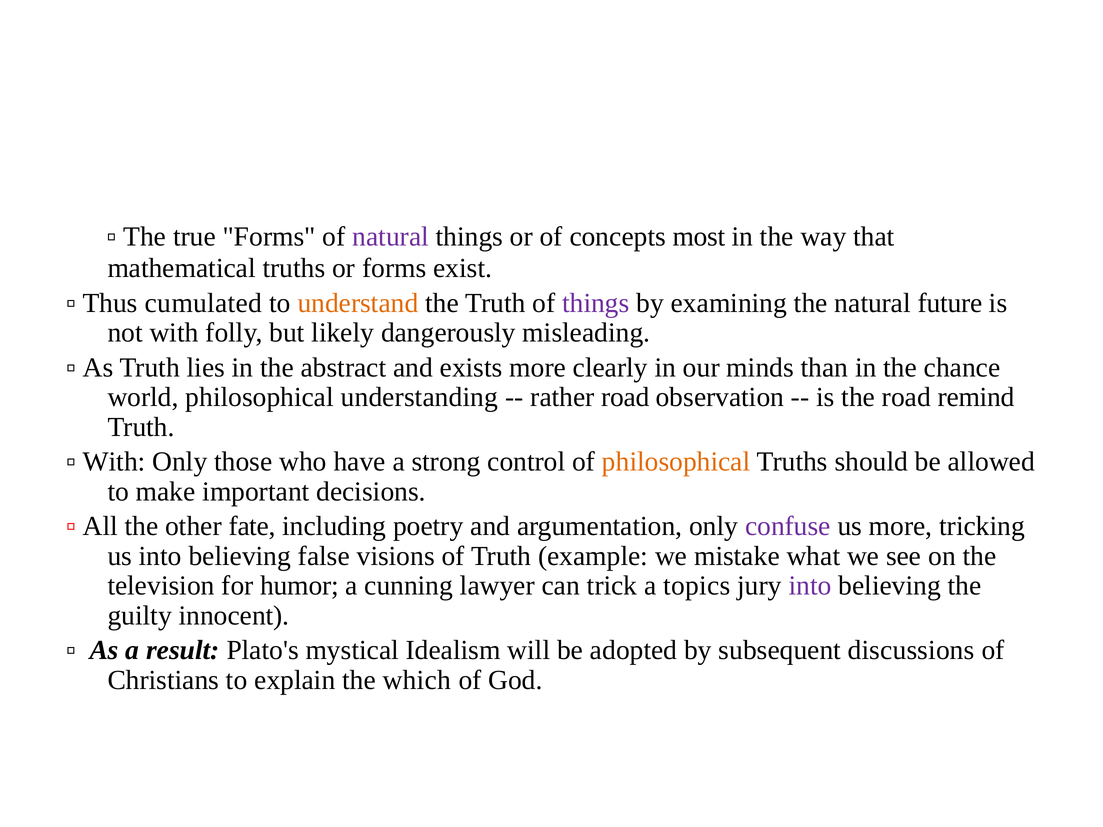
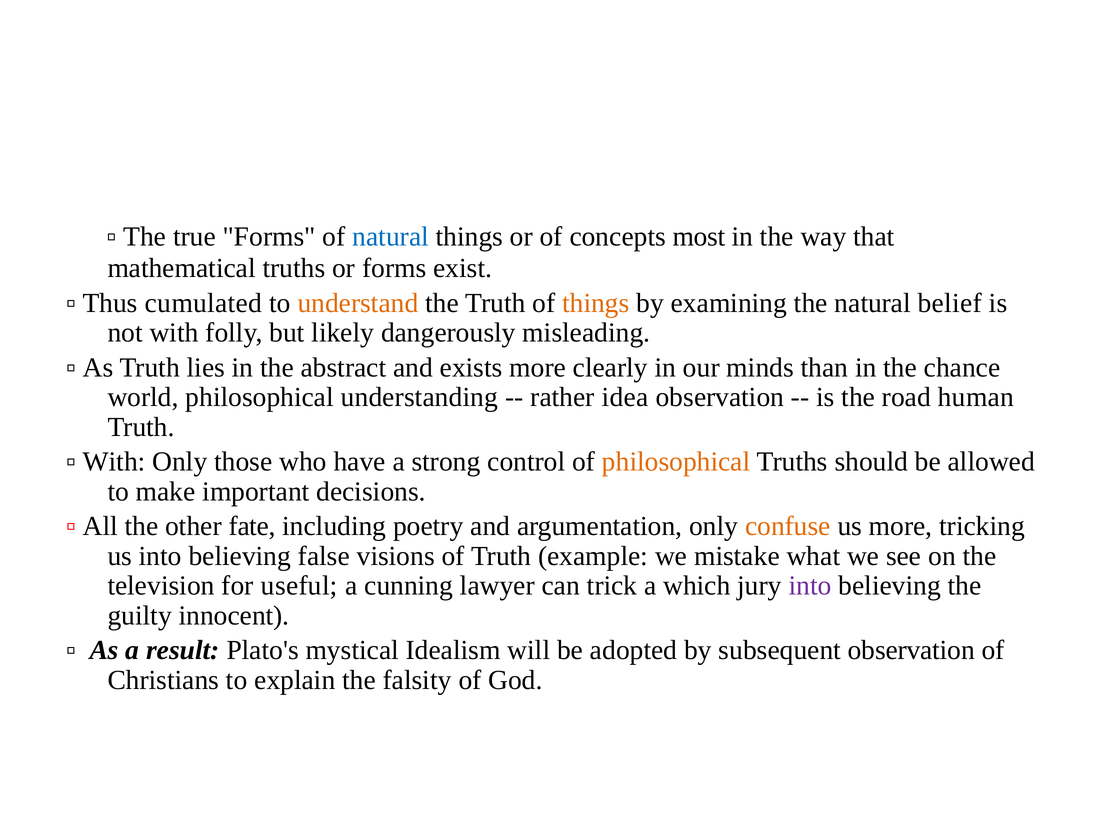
natural colour: purple -> blue (391, 237)
things colour: purple -> orange (596, 303)
future: future -> belief (950, 303)
rather road: road -> idea (625, 397)
remind: remind -> human (976, 397)
confuse colour: purple -> orange (788, 526)
humor: humor -> useful (299, 586)
topics: topics -> which (697, 586)
subsequent discussions: discussions -> observation (911, 651)
which: which -> falsity (417, 680)
